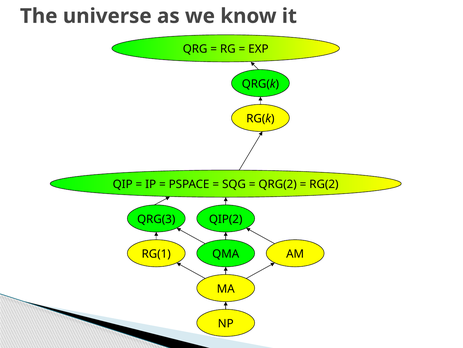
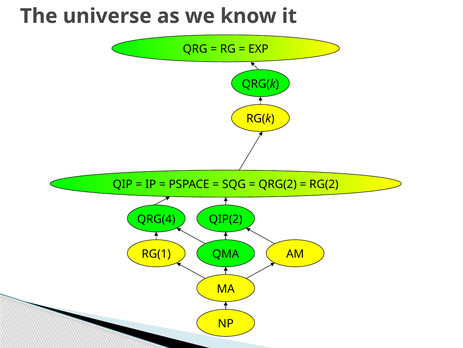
QRG(3: QRG(3 -> QRG(4 (156, 219)
